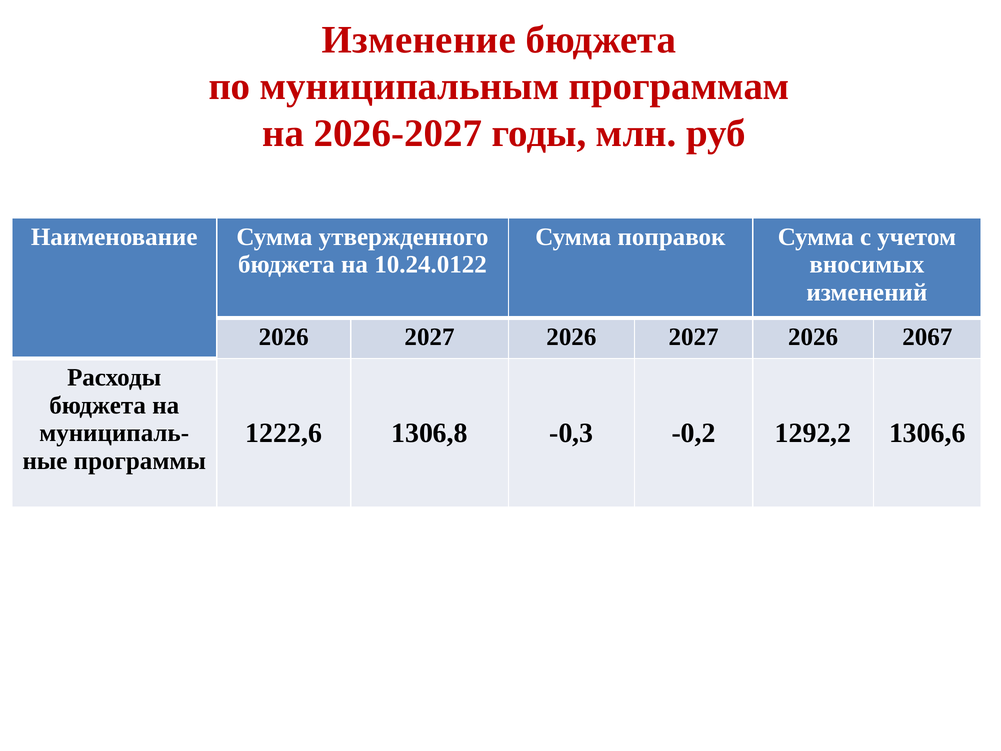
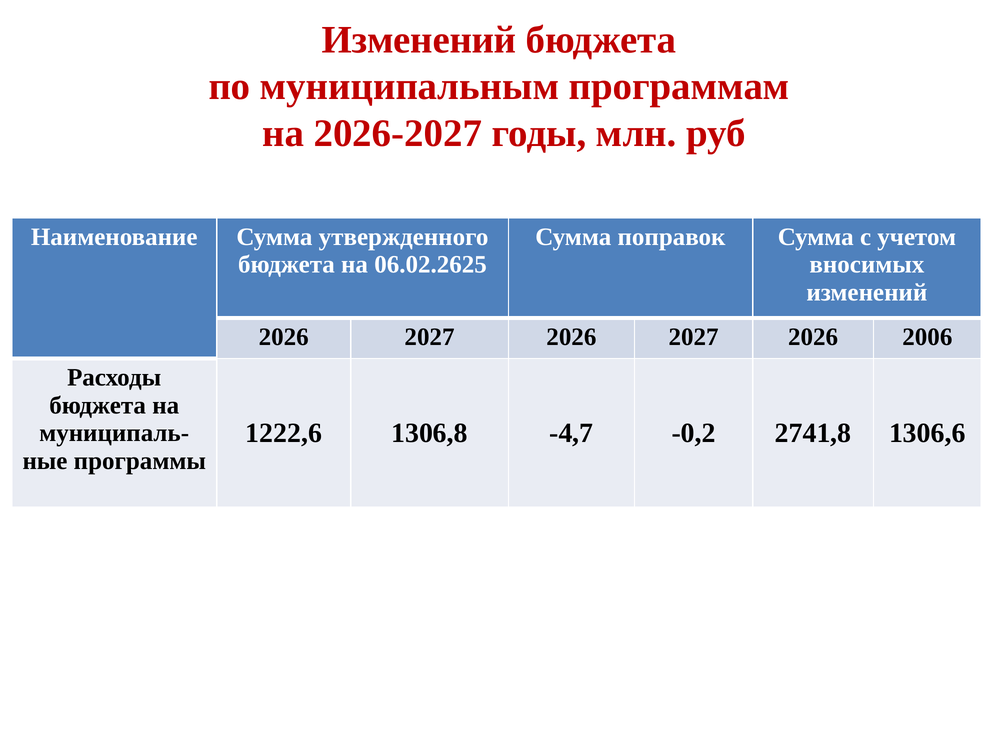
Изменение: Изменение -> Изменений (419, 40)
10.24.0122: 10.24.0122 -> 06.02.2625 (431, 265)
2067: 2067 -> 2006 (927, 337)
-0,3: -0,3 -> -4,7 (571, 433)
1292,2: 1292,2 -> 2741,8 (813, 433)
